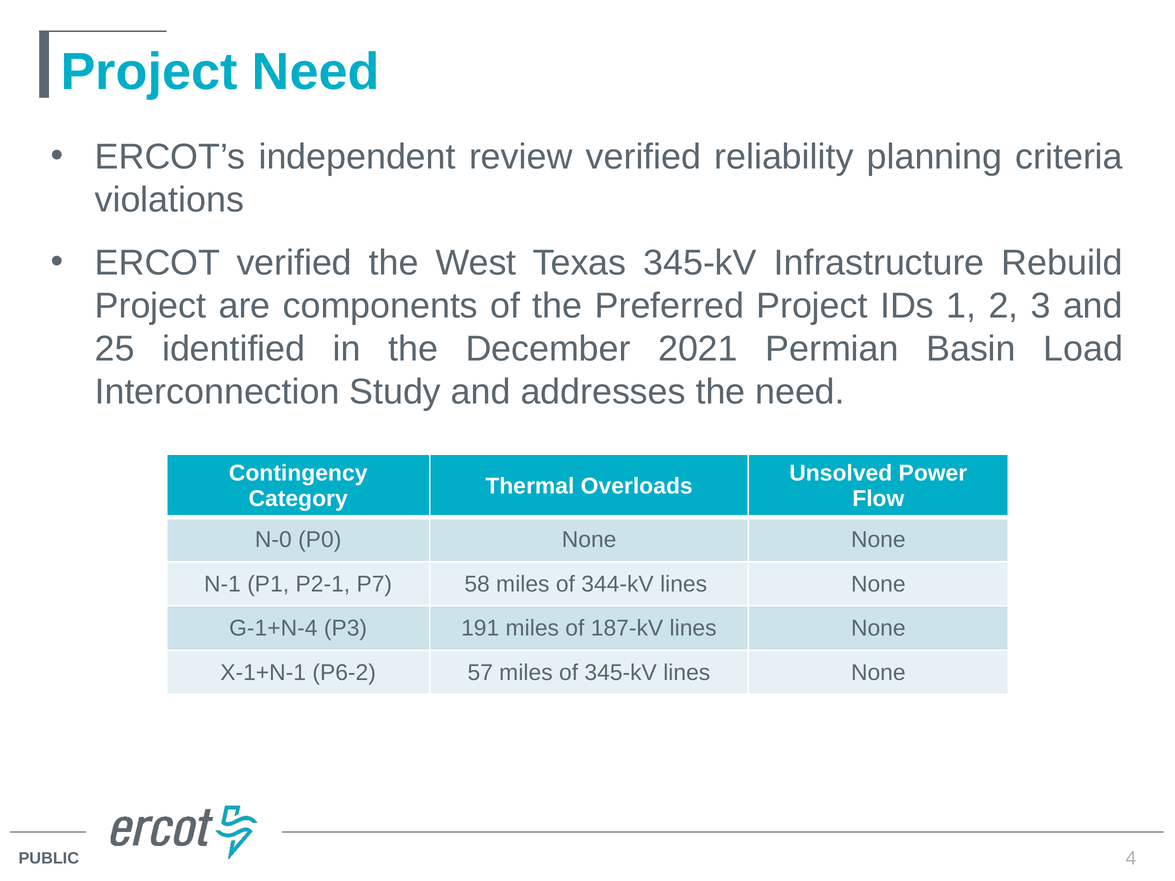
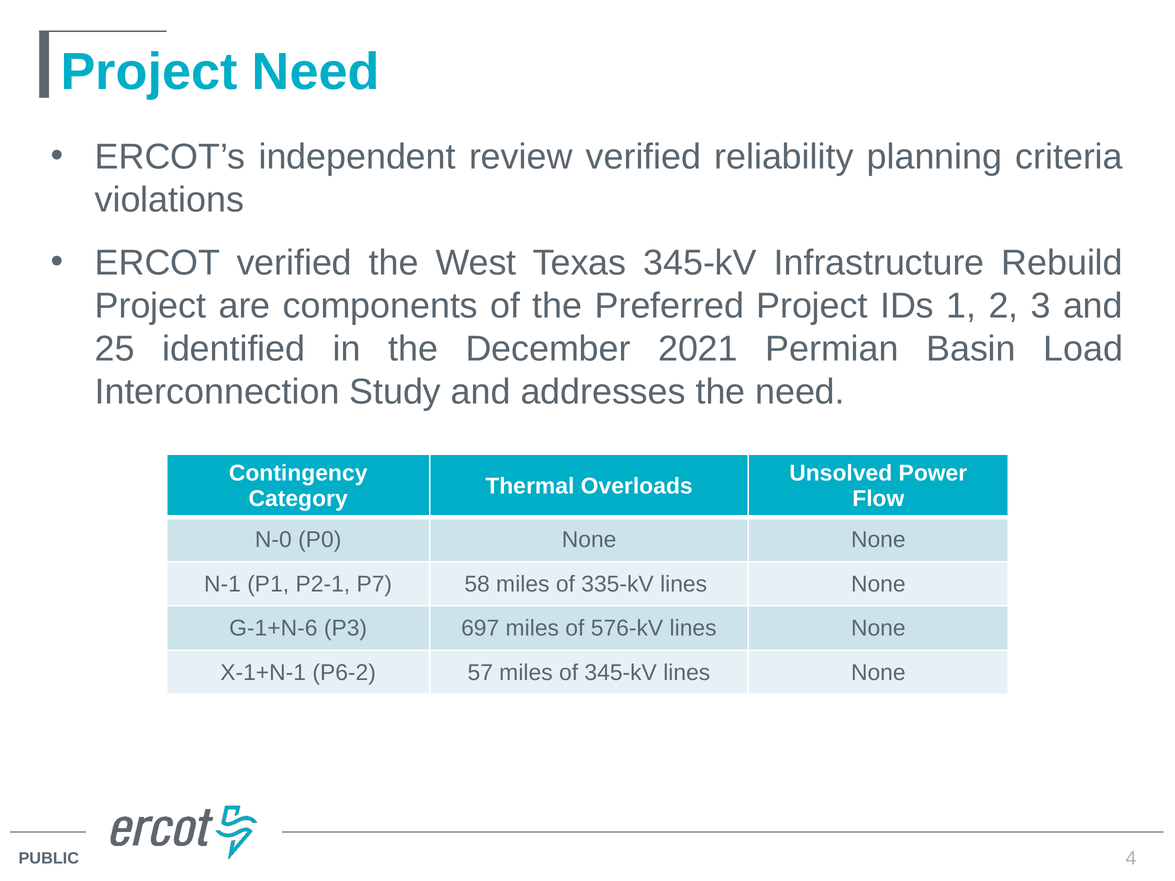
344-kV: 344-kV -> 335-kV (618, 584)
G-1+N-4: G-1+N-4 -> G-1+N-6 (273, 629)
191: 191 -> 697 (480, 629)
187-kV: 187-kV -> 576-kV (627, 629)
